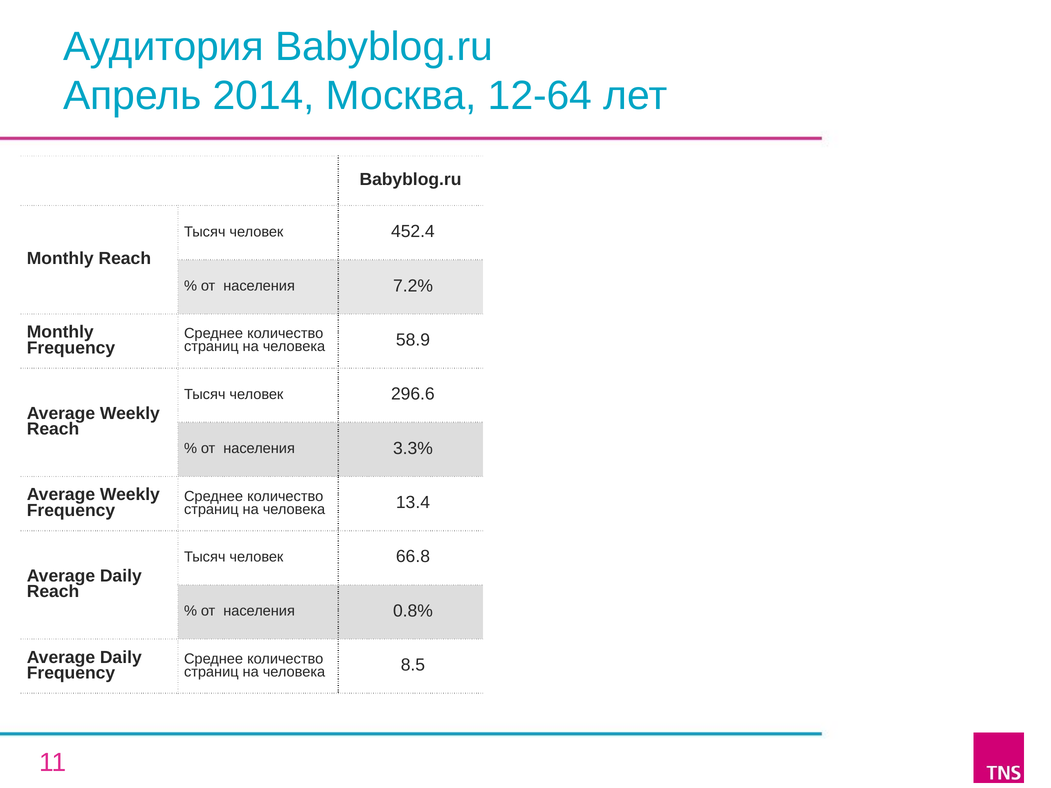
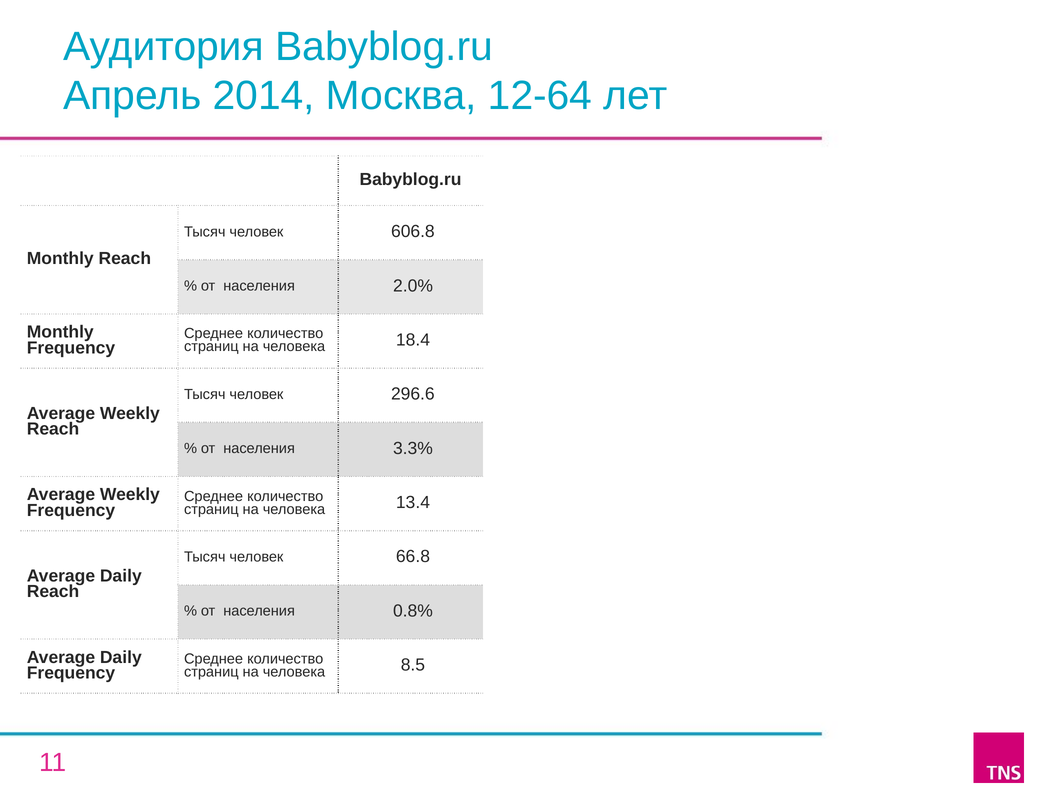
452.4: 452.4 -> 606.8 (413, 232)
7.2%: 7.2% -> 2.0% (413, 286)
58.9: 58.9 -> 18.4 (413, 340)
